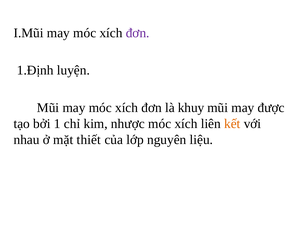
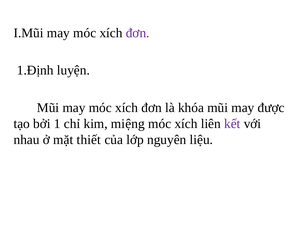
khuy: khuy -> khóa (191, 108)
nhược: nhược -> miệng (128, 124)
kết colour: orange -> purple (232, 124)
